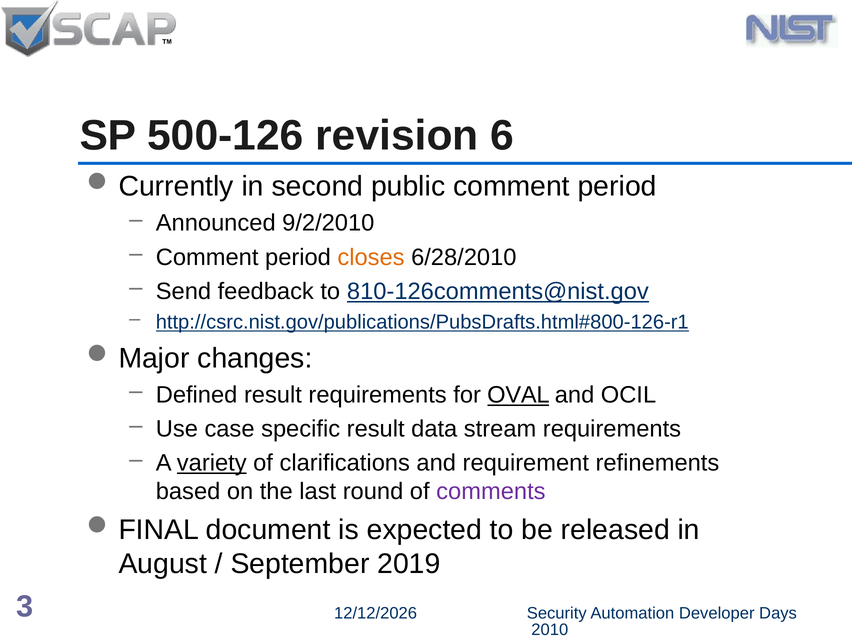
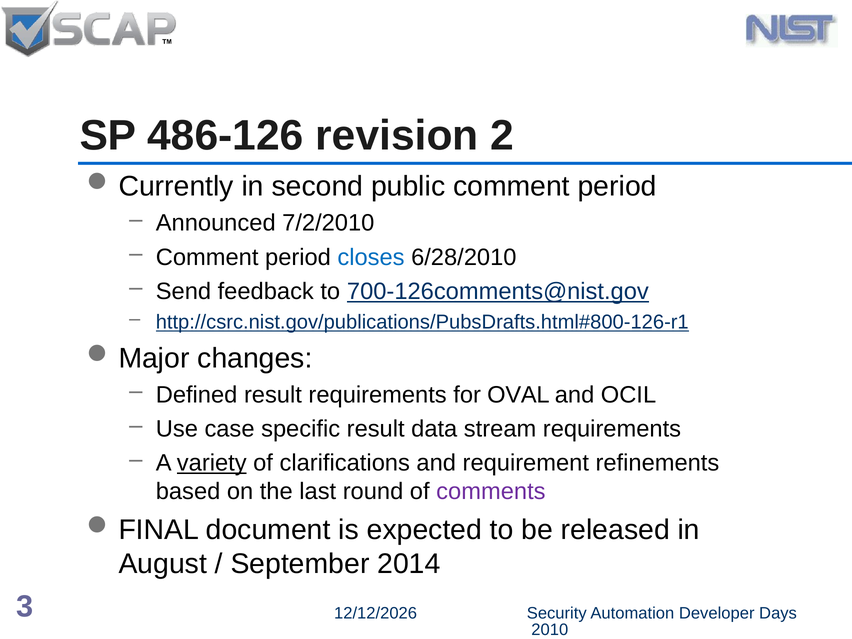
500-126: 500-126 -> 486-126 (225, 136)
6: 6 -> 2 (502, 136)
9/2/2010: 9/2/2010 -> 7/2/2010 (328, 223)
closes colour: orange -> blue (371, 257)
810-126comments@nist.gov: 810-126comments@nist.gov -> 700-126comments@nist.gov (498, 291)
OVAL underline: present -> none (518, 395)
2019: 2019 -> 2014 (409, 564)
